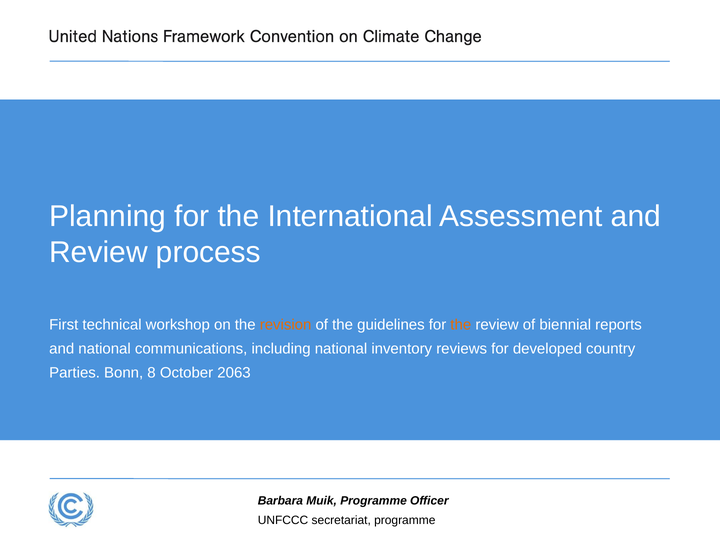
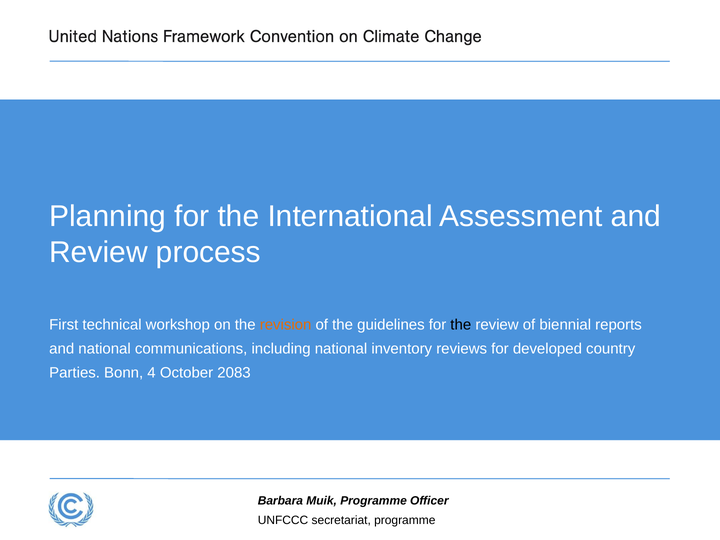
the colour: orange -> black (461, 325)
8: 8 -> 4 (152, 373)
2063: 2063 -> 2083 (234, 373)
